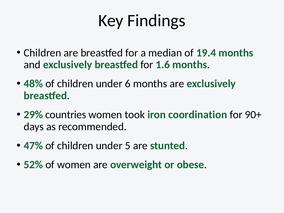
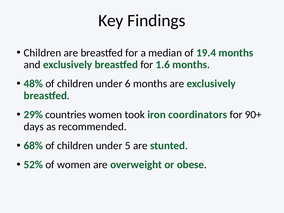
coordination: coordination -> coordinators (198, 115)
47%: 47% -> 68% (33, 146)
